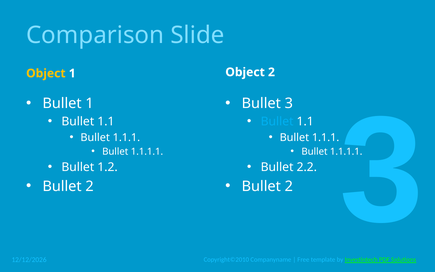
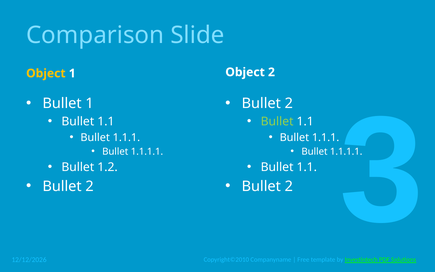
3: 3 -> 2 (289, 103)
Bullet colour: light blue -> light green (277, 122)
2.2: 2.2 -> 1.1 (307, 167)
